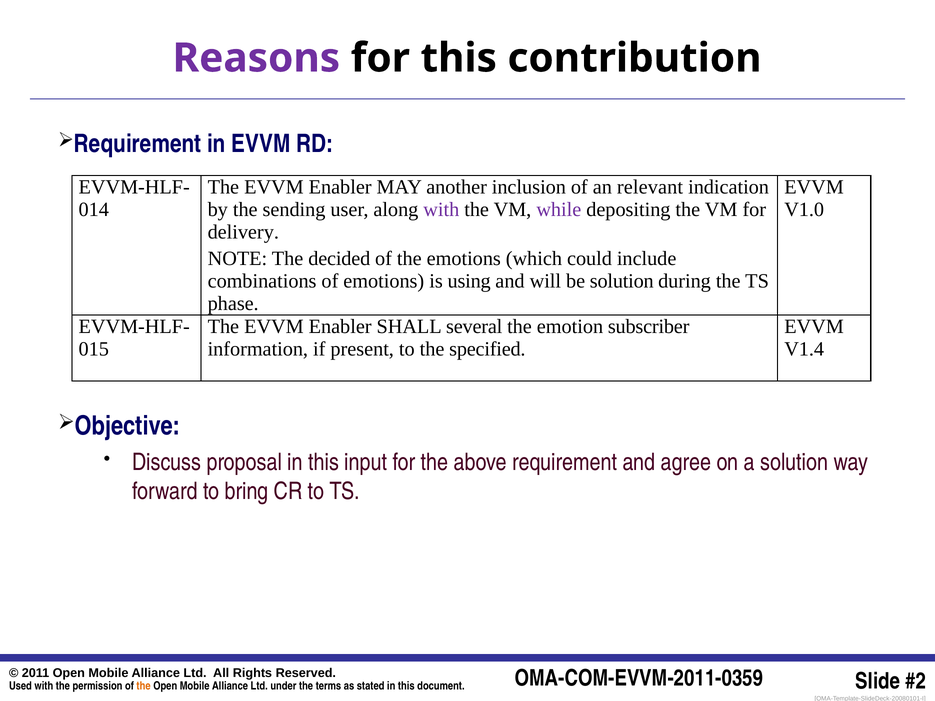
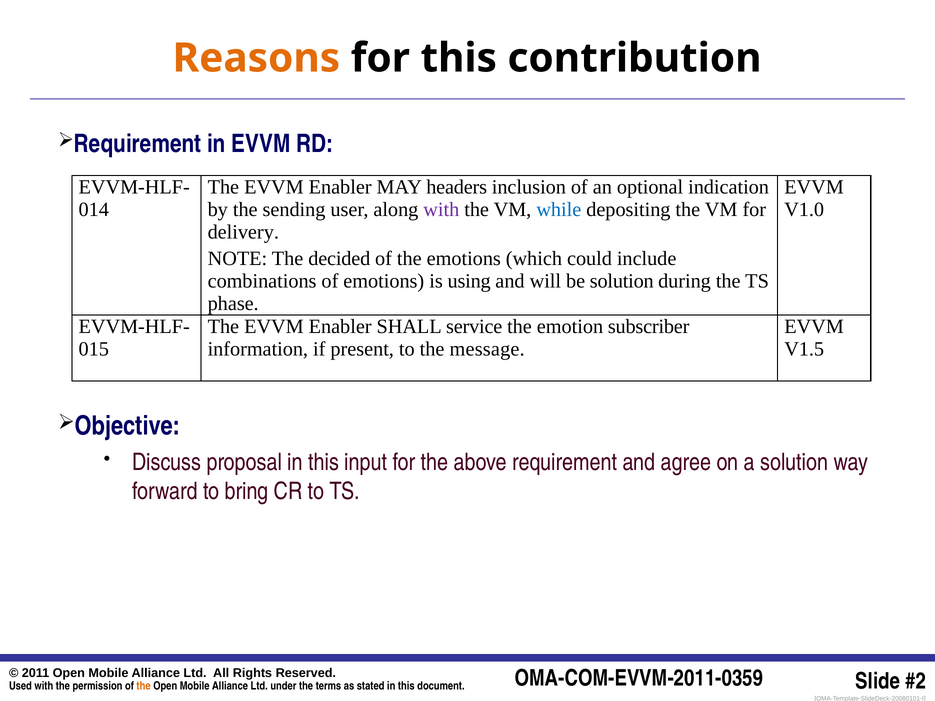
Reasons colour: purple -> orange (256, 58)
another: another -> headers (457, 187)
relevant: relevant -> optional (650, 187)
while colour: purple -> blue (559, 210)
several: several -> service (474, 327)
specified: specified -> message (487, 349)
V1.4: V1.4 -> V1.5 (804, 349)
